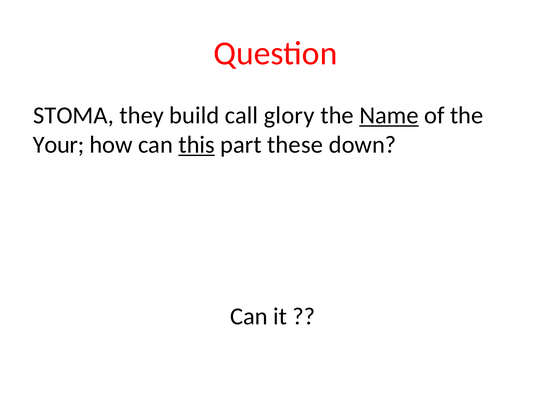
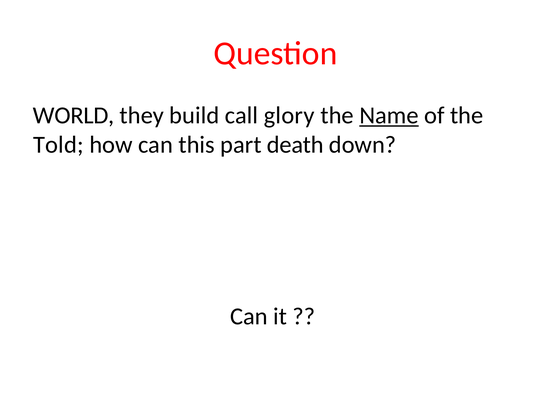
STOMA: STOMA -> WORLD (74, 116)
Your: Your -> Told (58, 145)
this underline: present -> none (197, 145)
these: these -> death (295, 145)
